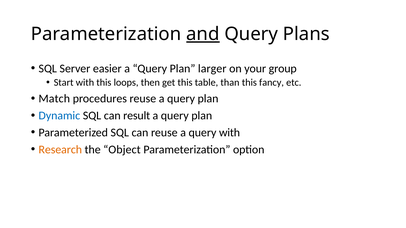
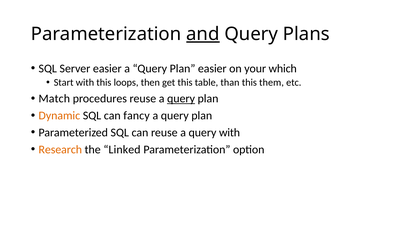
Plan larger: larger -> easier (212, 69)
group: group -> which (283, 69)
fancy: fancy -> them (272, 83)
query underline: none -> present (181, 99)
Dynamic colour: blue -> orange (59, 116)
result: result -> fancy (137, 116)
Object: Object -> Linked (122, 150)
